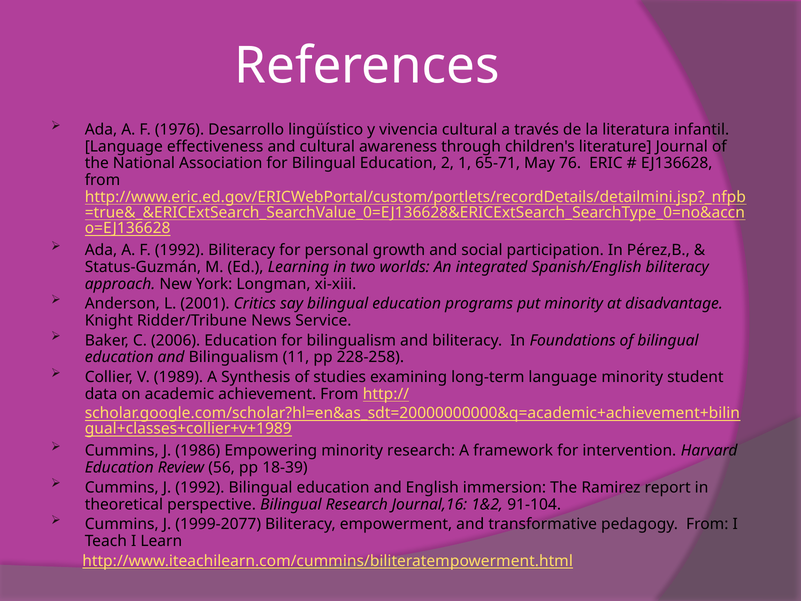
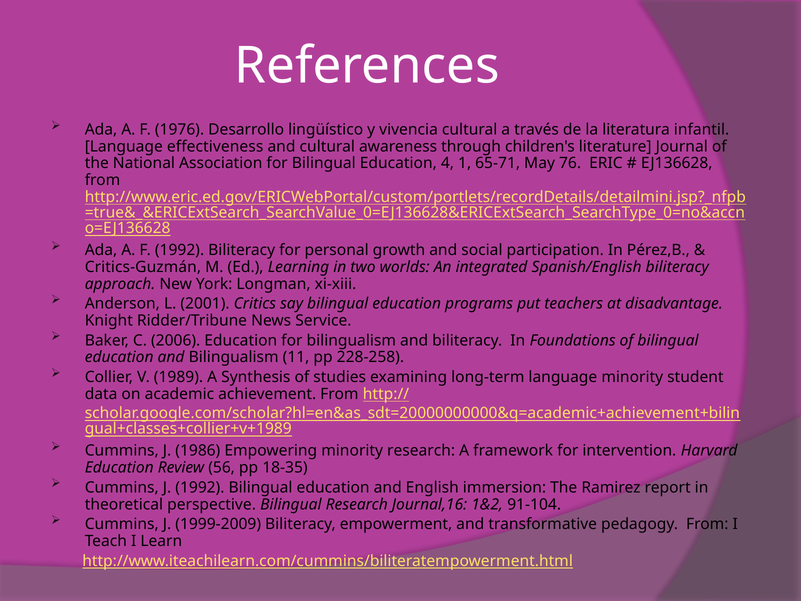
2: 2 -> 4 (447, 163)
Status-Guzmán: Status-Guzmán -> Critics-Guzmán (143, 267)
put minority: minority -> teachers (574, 304)
18-39: 18-39 -> 18-35 (285, 467)
1999-2077: 1999-2077 -> 1999-2009 (218, 524)
